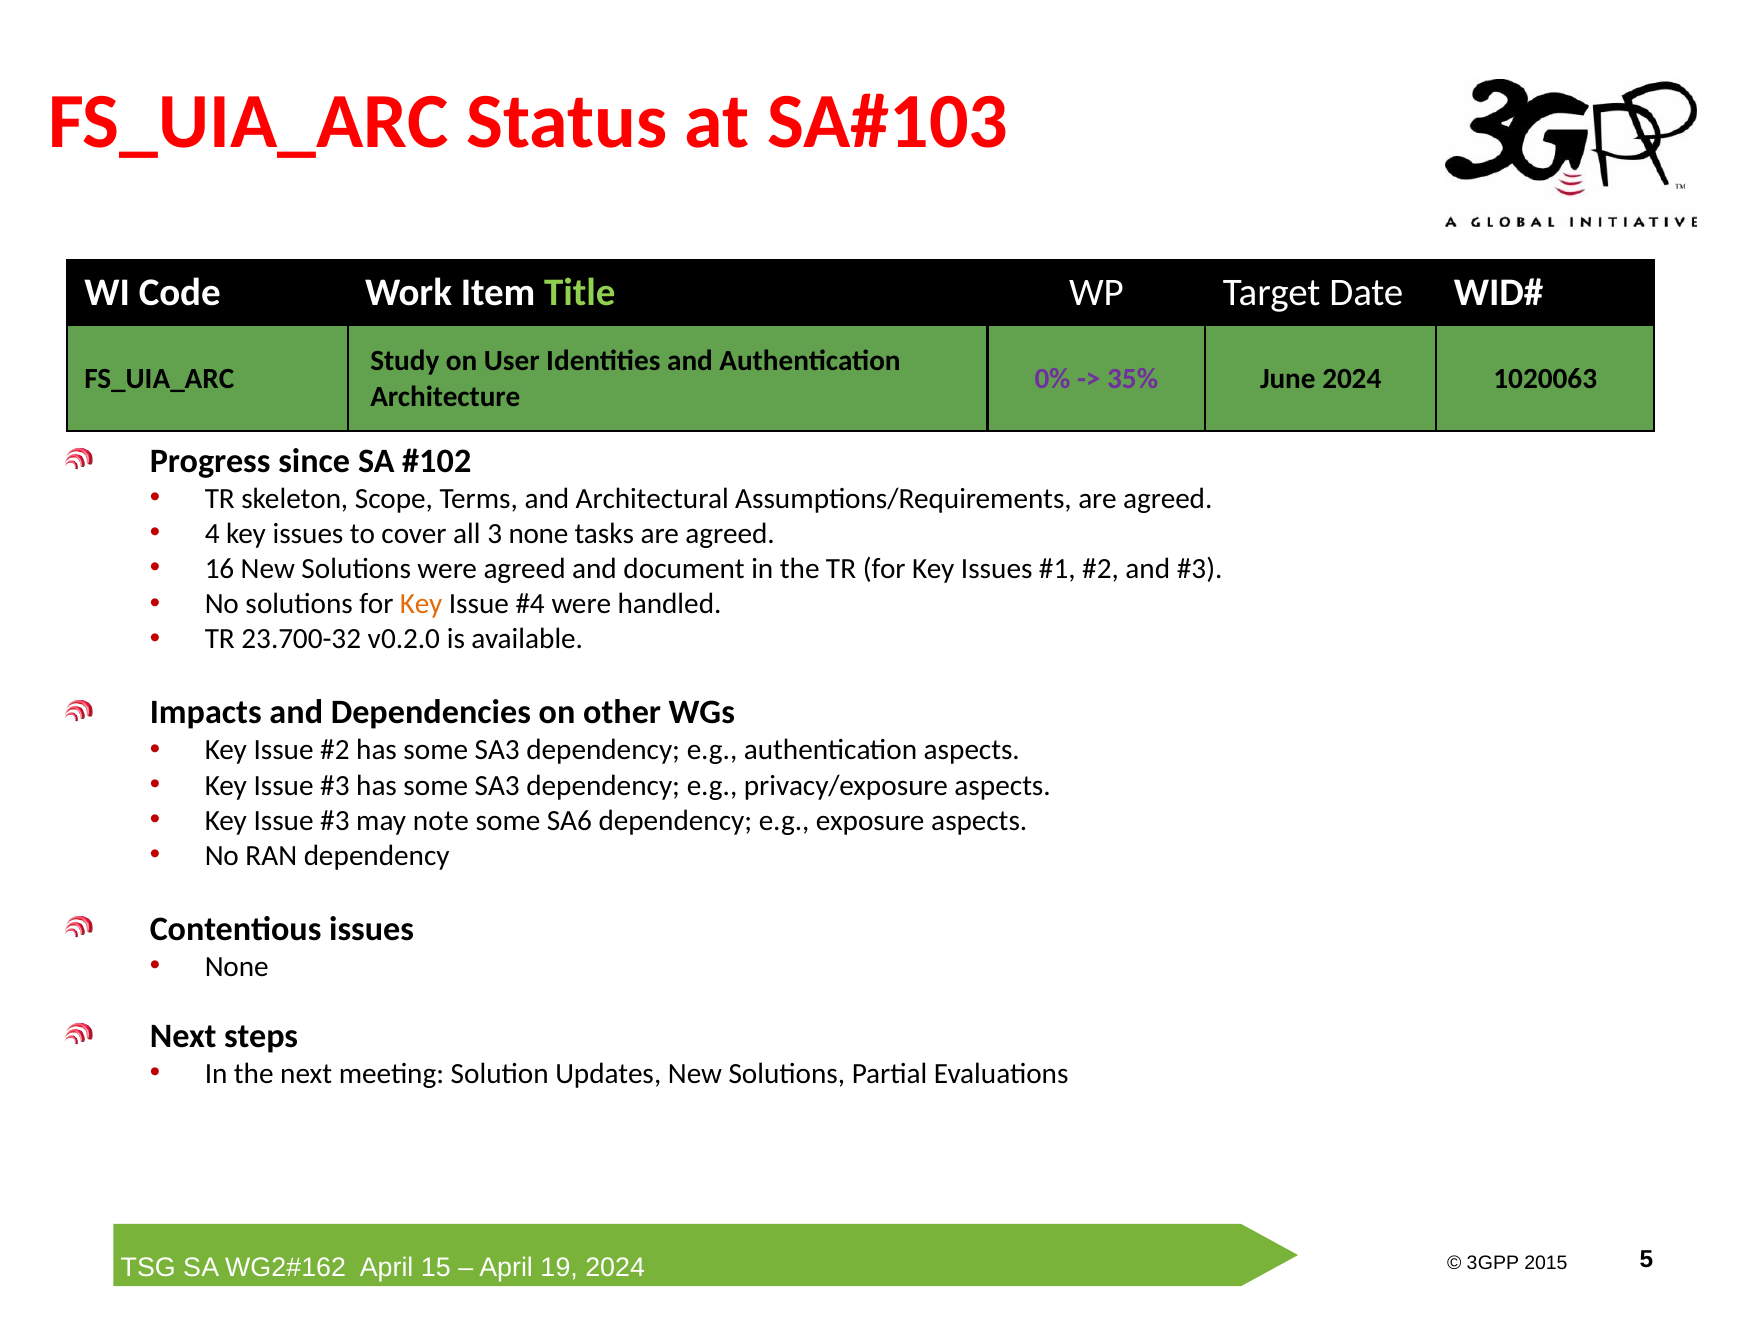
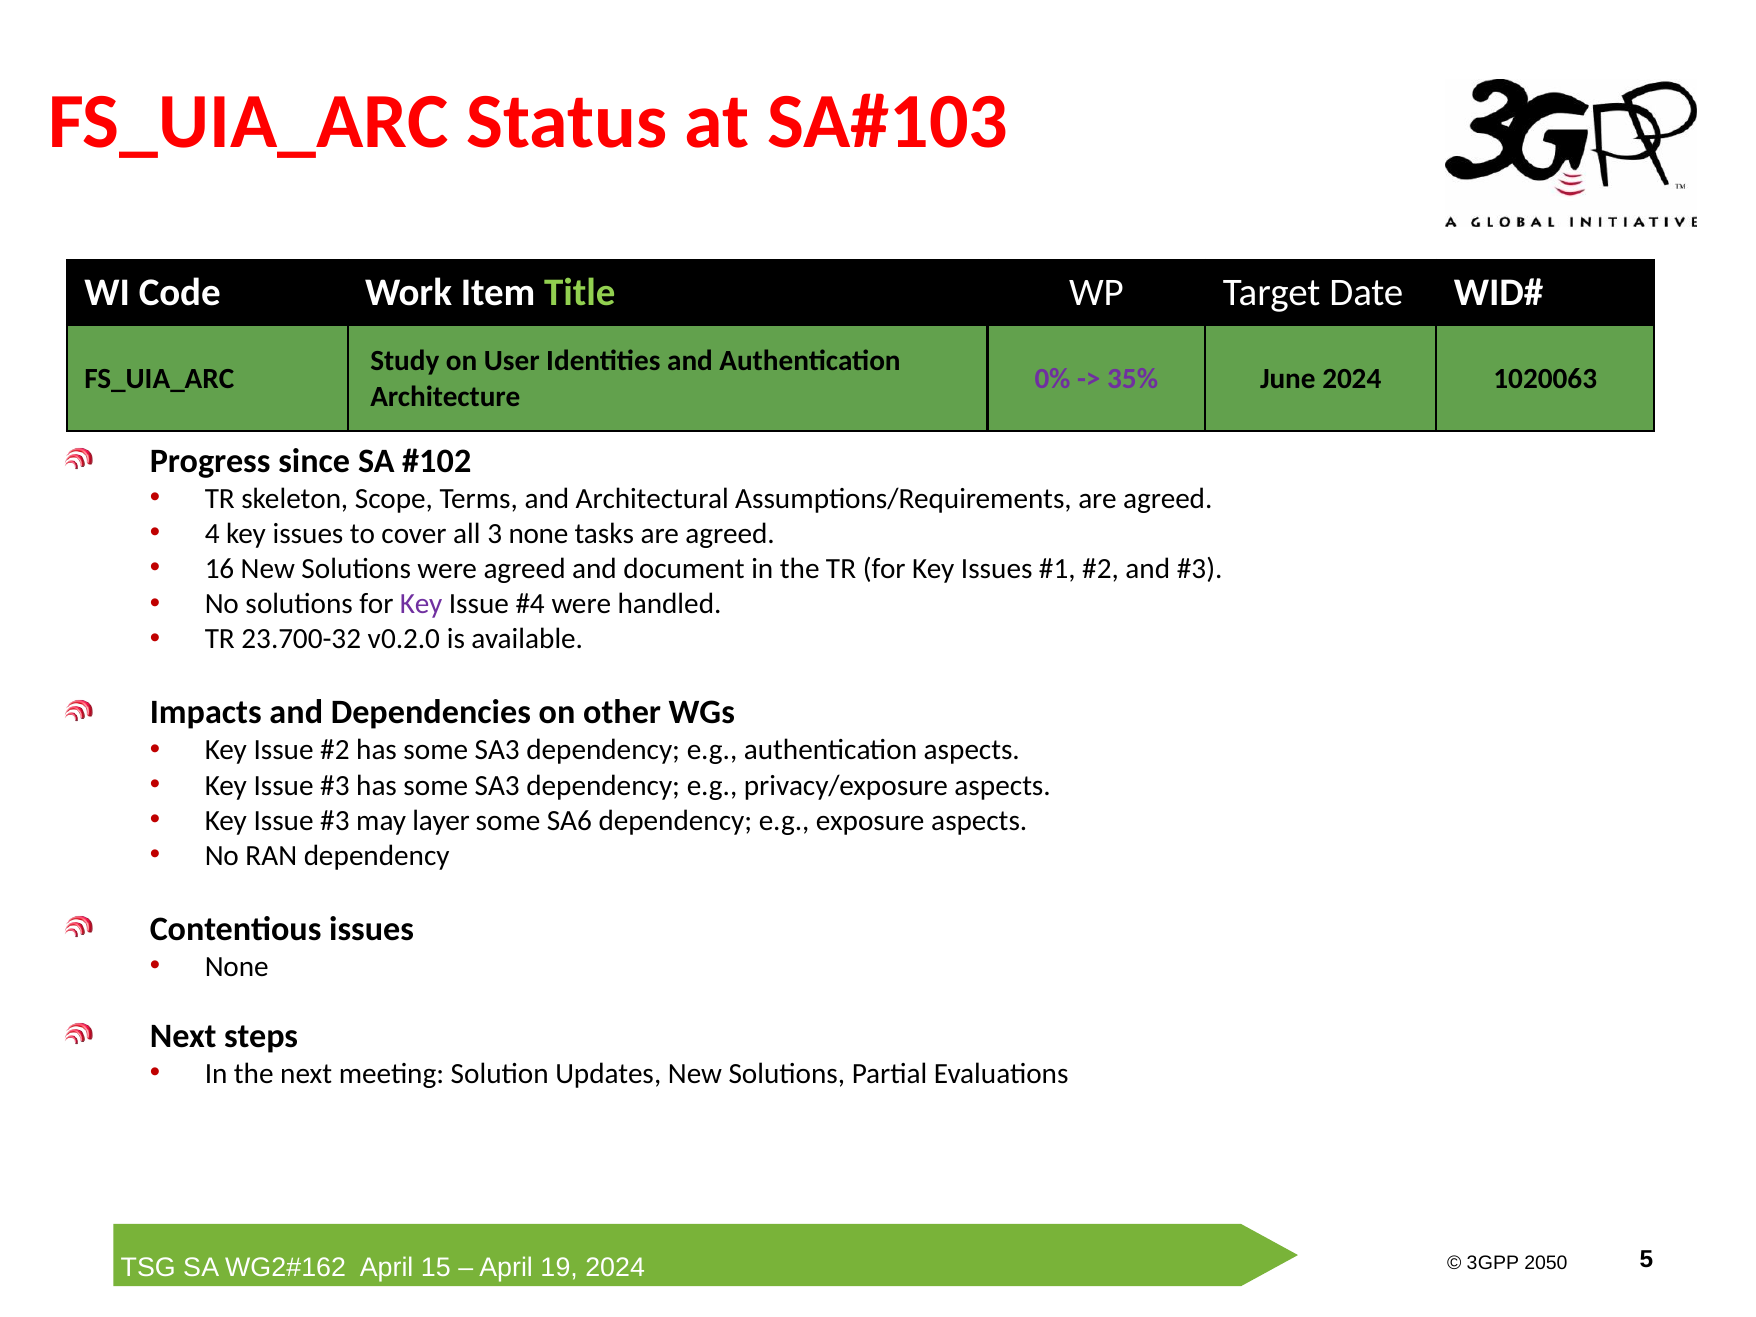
Key colour: orange -> purple (421, 604)
note: note -> layer (441, 821)
2015: 2015 -> 2050 (1546, 1263)
